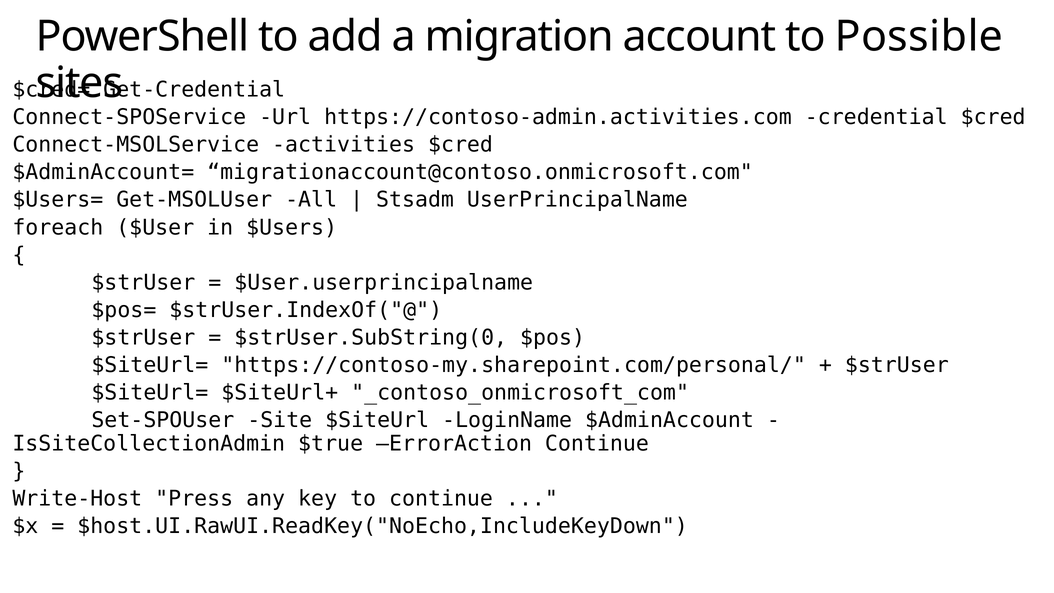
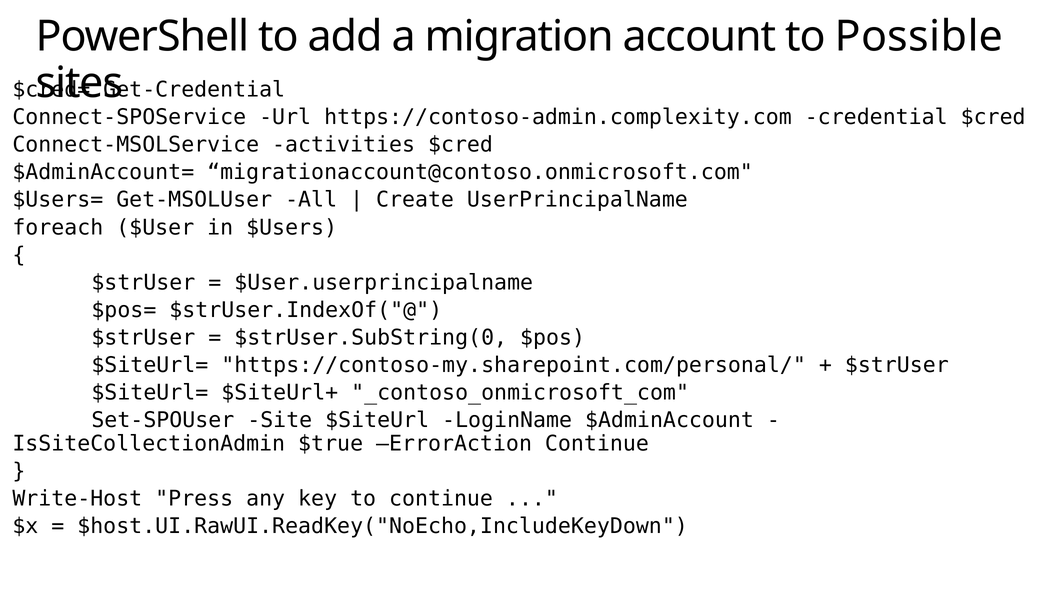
https://contoso-admin.activities.com: https://contoso-admin.activities.com -> https://contoso-admin.complexity.com (558, 117)
Stsadm: Stsadm -> Create (415, 200)
